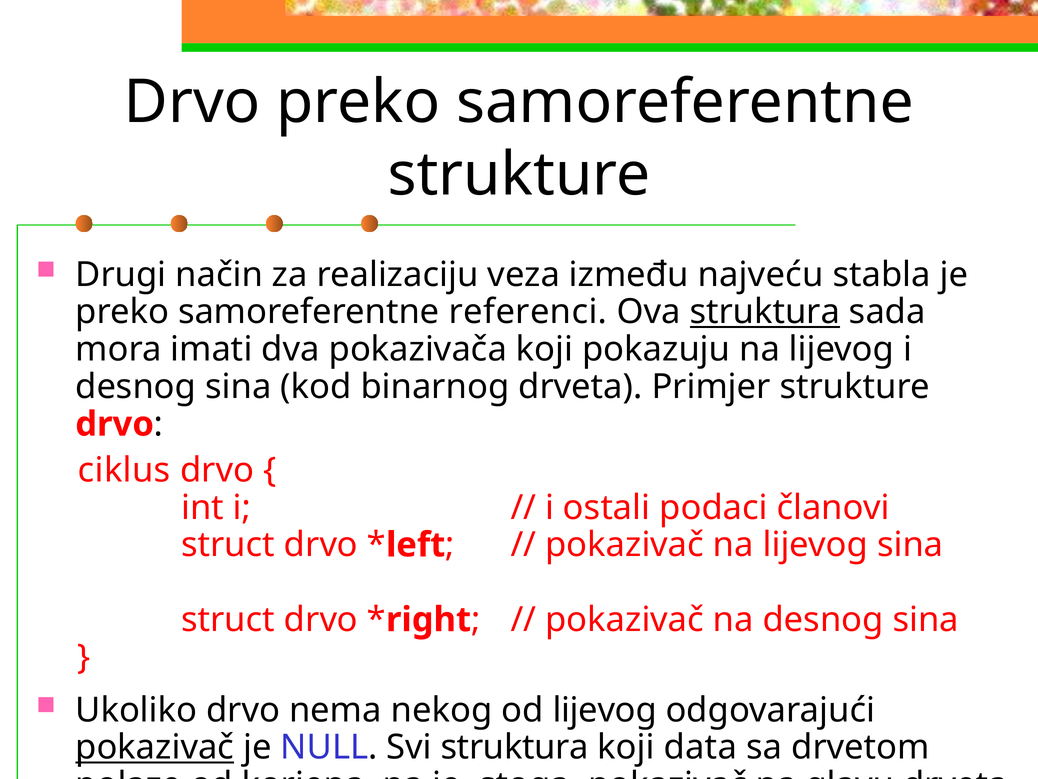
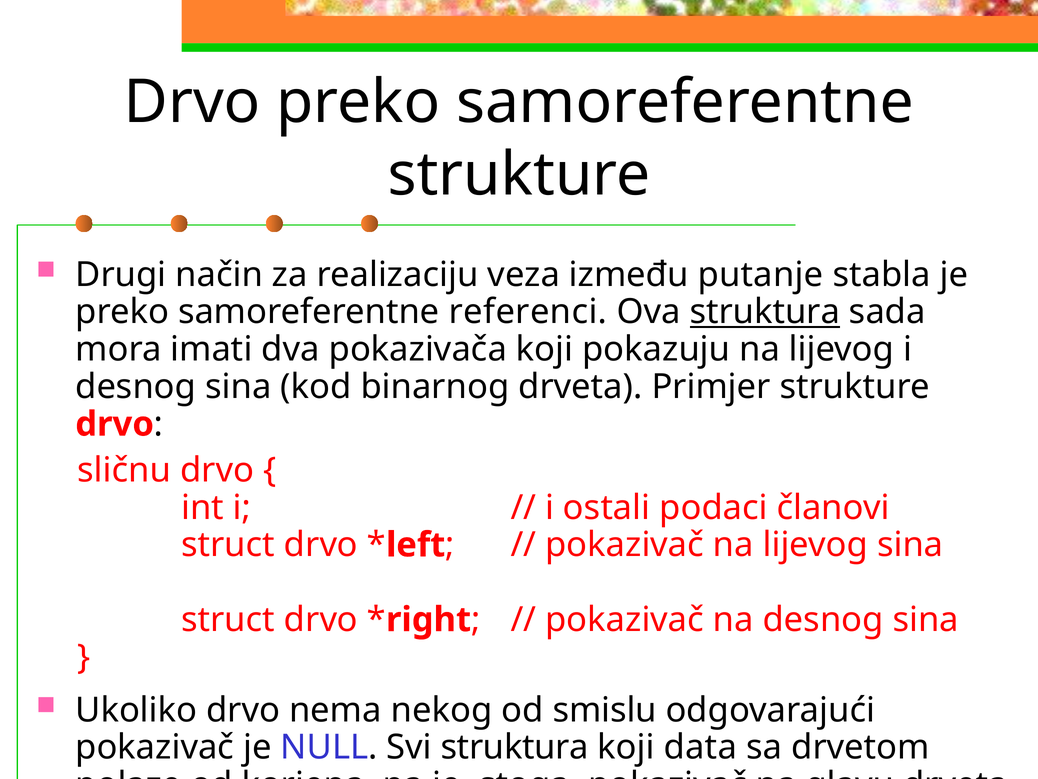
najveću: najveću -> putanje (761, 275)
ciklus: ciklus -> sličnu (124, 470)
od lijevog: lijevog -> smislu (605, 710)
pokazivač underline: present -> none (155, 747)
